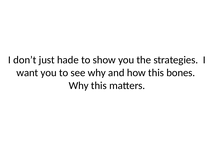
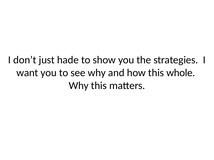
bones: bones -> whole (181, 73)
